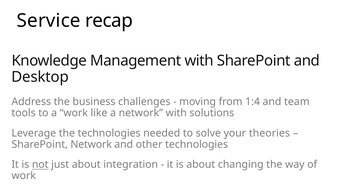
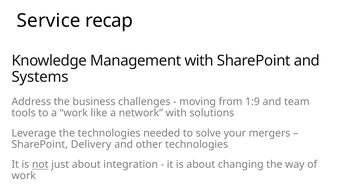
Desktop: Desktop -> Systems (40, 77)
1:4: 1:4 -> 1:9 (253, 102)
theories: theories -> mergers (269, 133)
SharePoint Network: Network -> Delivery (91, 144)
